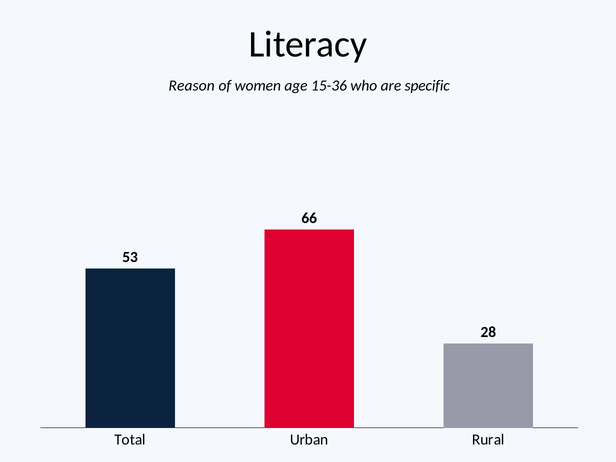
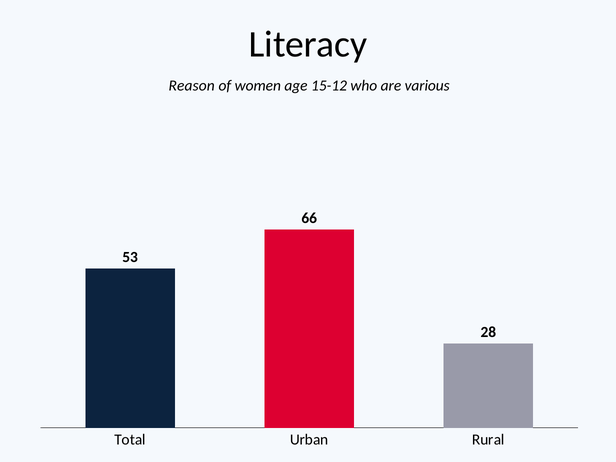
15-36: 15-36 -> 15-12 (329, 86)
specific: specific -> various (427, 86)
